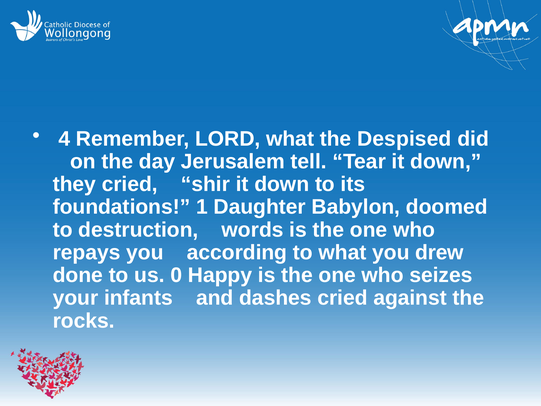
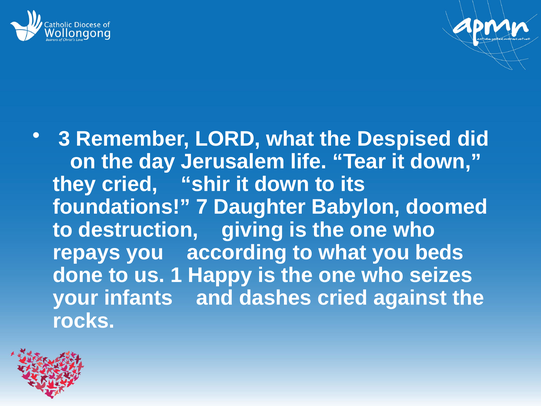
4: 4 -> 3 (64, 139)
tell: tell -> life (309, 161)
1: 1 -> 7 (202, 207)
words: words -> giving (253, 230)
drew: drew -> beds (439, 252)
0: 0 -> 1 (176, 275)
